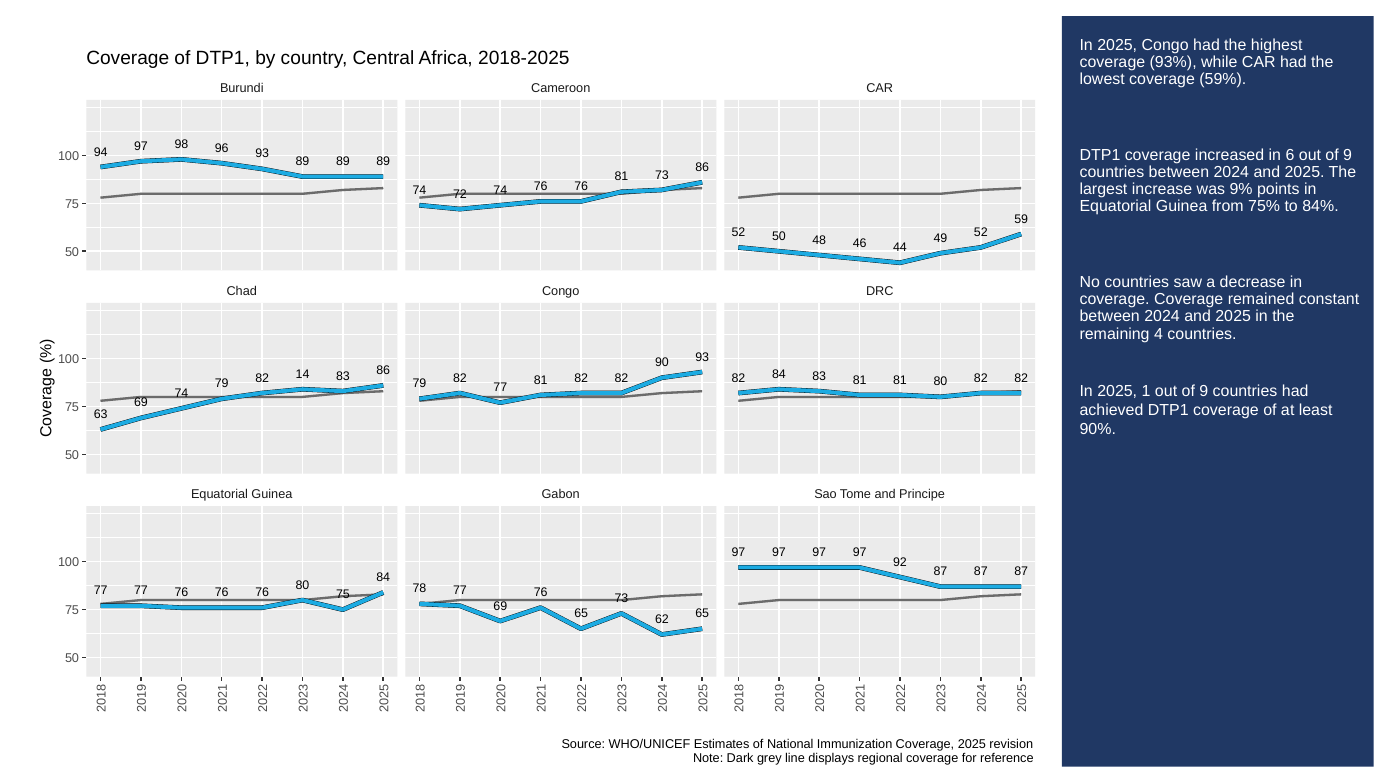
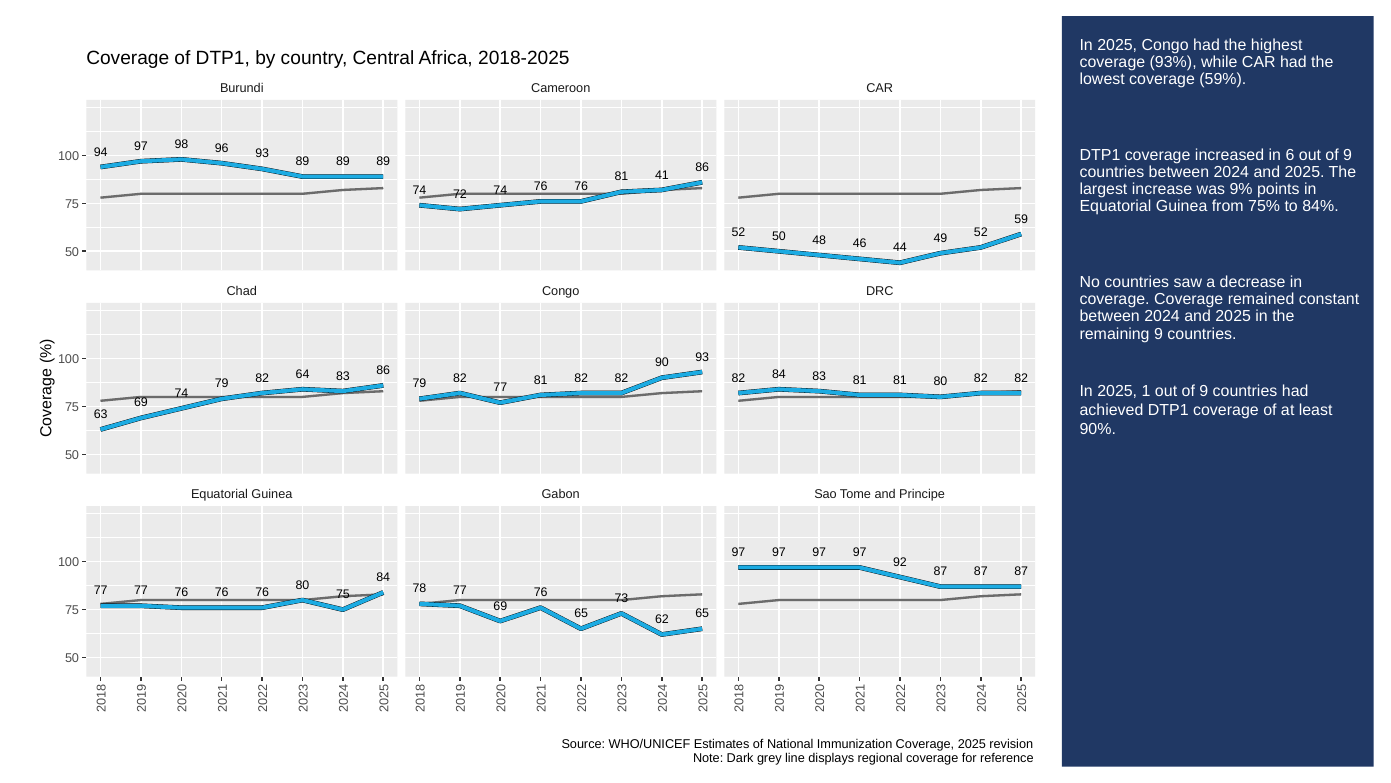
81 73: 73 -> 41 (662, 175)
remaining 4: 4 -> 9 (1158, 334)
14: 14 -> 64 (303, 374)
